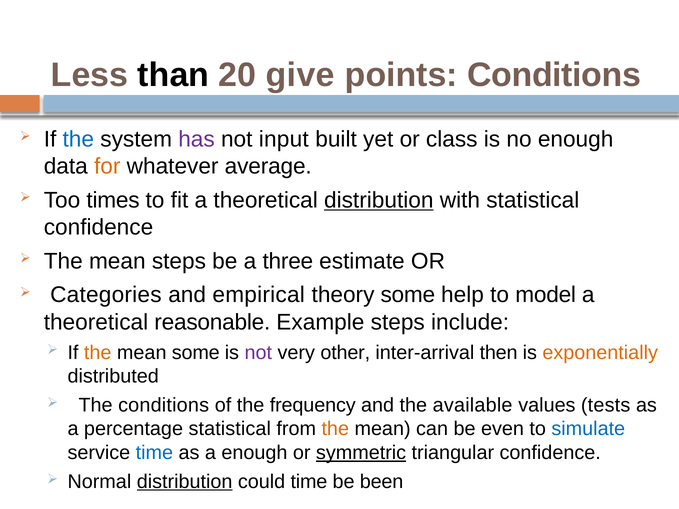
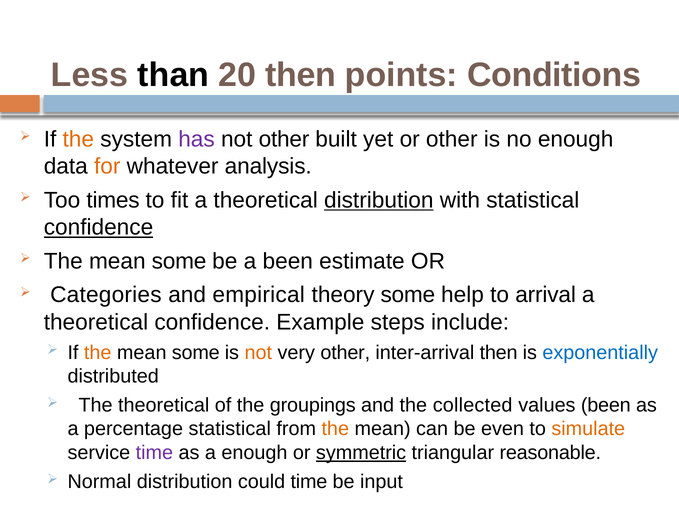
20 give: give -> then (301, 75)
the colour: blue -> orange (78, 139)
not input: input -> other (284, 139)
or class: class -> other (452, 139)
average: average -> analysis (268, 167)
confidence underline: none -> present (99, 228)
steps: steps -> some (179, 261)
a three: three -> been (288, 261)
model: model -> arrival (546, 295)
theoretical reasonable: reasonable -> confidence (212, 322)
not colour: purple -> orange (258, 353)
exponentially colour: orange -> blue (600, 353)
The conditions: conditions -> theoretical (164, 405)
frequency: frequency -> groupings (313, 405)
available: available -> collected (473, 405)
values tests: tests -> been (606, 405)
simulate colour: blue -> orange (588, 429)
time colour: blue -> purple (154, 453)
triangular confidence: confidence -> reasonable (550, 453)
distribution underline: present -> none (185, 482)
been: been -> input (381, 482)
